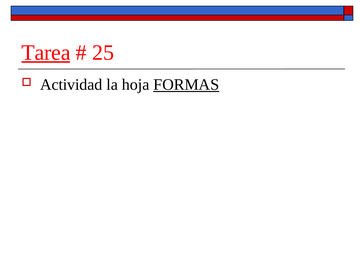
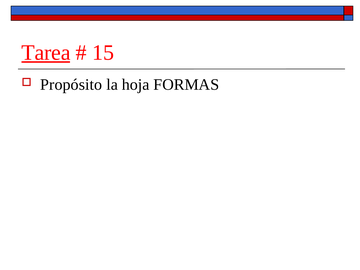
25: 25 -> 15 (103, 53)
Actividad: Actividad -> Propósito (71, 85)
FORMAS underline: present -> none (186, 85)
